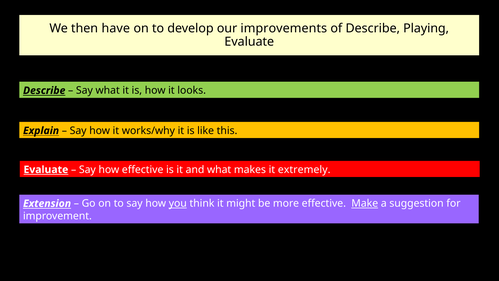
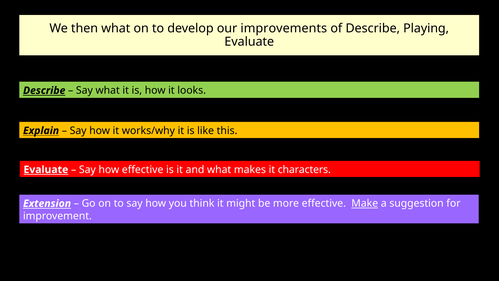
then have: have -> what (116, 28)
extremely: extremely -> characters (304, 169)
you underline: present -> none (178, 203)
